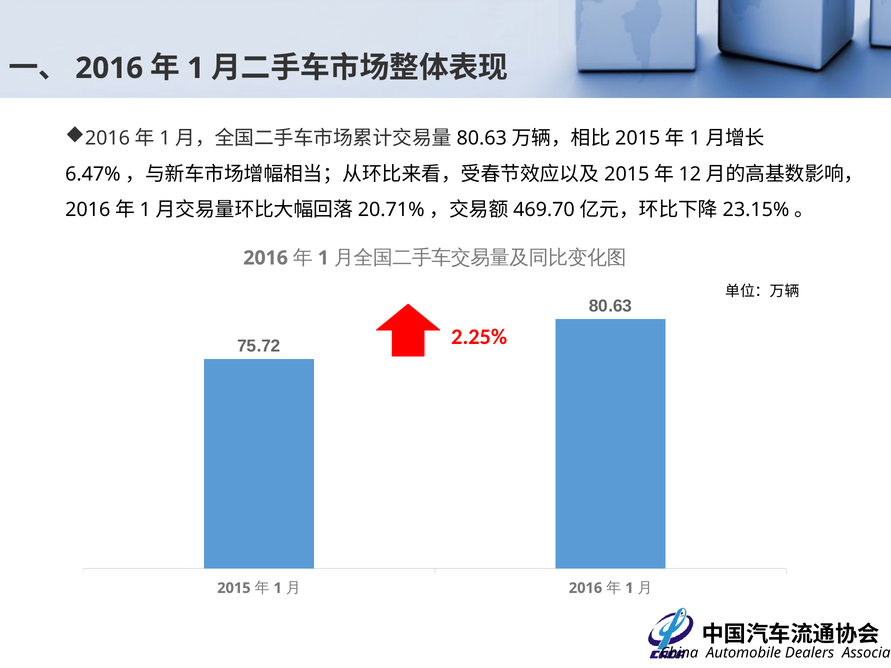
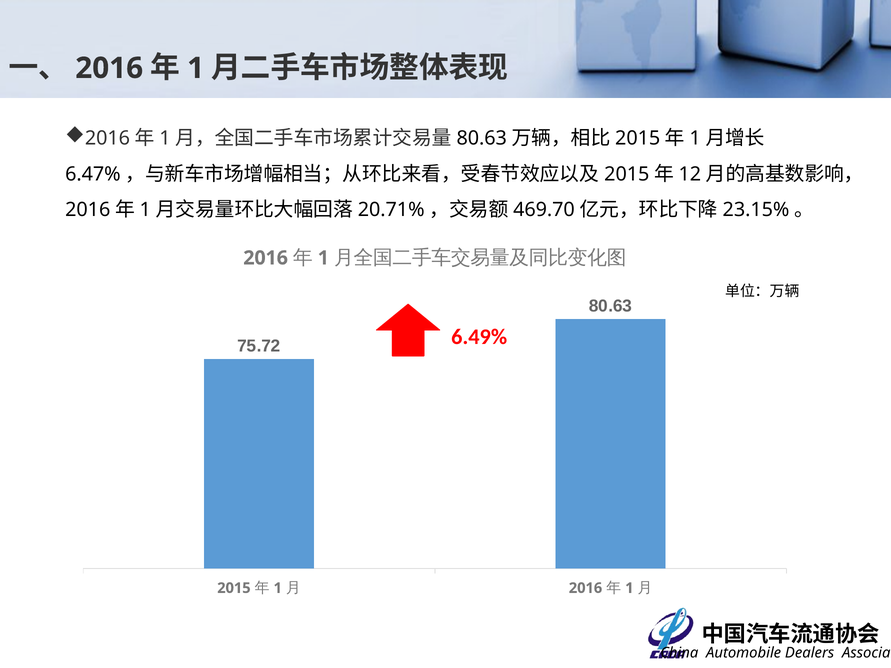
2.25%: 2.25% -> 6.49% (479, 337)
